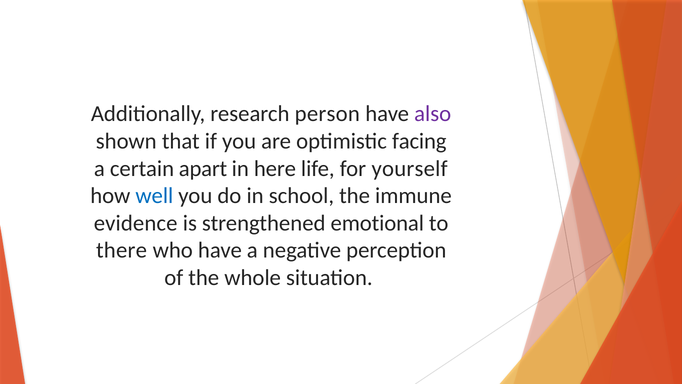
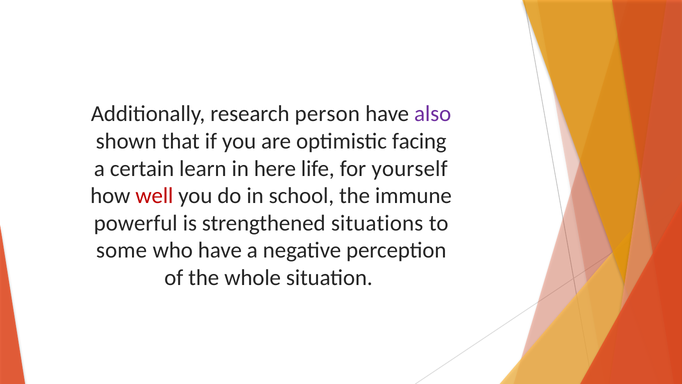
apart: apart -> learn (203, 168)
well colour: blue -> red (154, 196)
evidence: evidence -> powerful (136, 223)
emotional: emotional -> situations (377, 223)
there: there -> some (122, 250)
